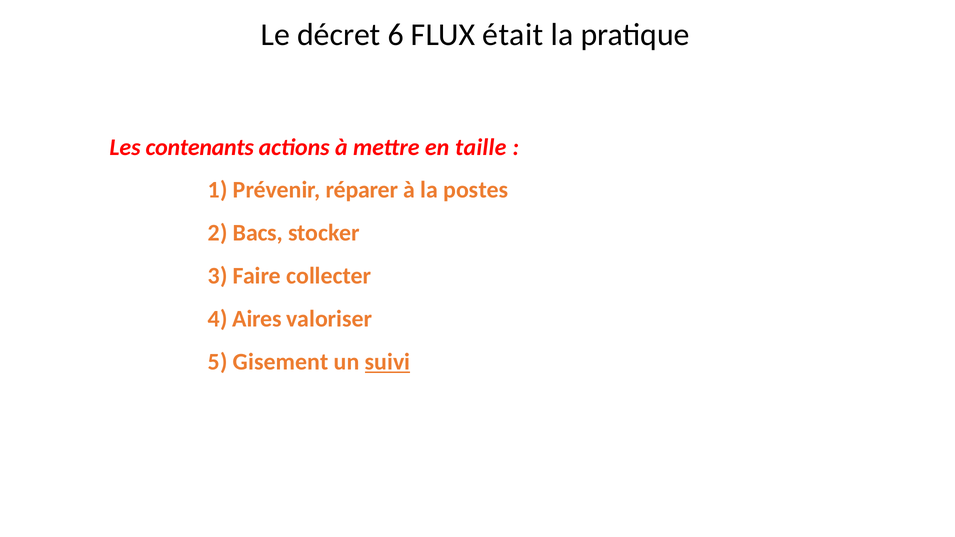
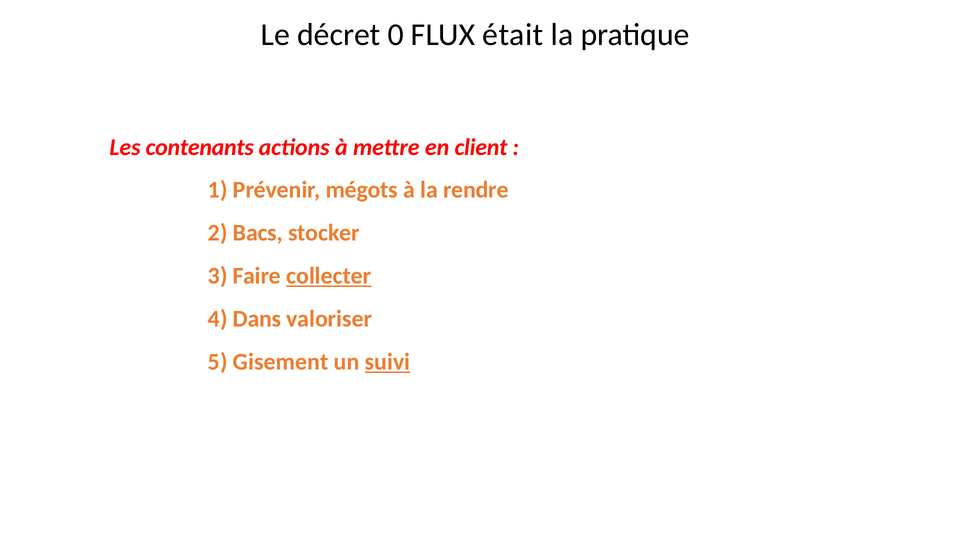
6: 6 -> 0 (396, 35)
taille: taille -> client (481, 147)
réparer: réparer -> mégots (362, 190)
postes: postes -> rendre (476, 190)
collecter underline: none -> present (329, 276)
Aires: Aires -> Dans (257, 319)
